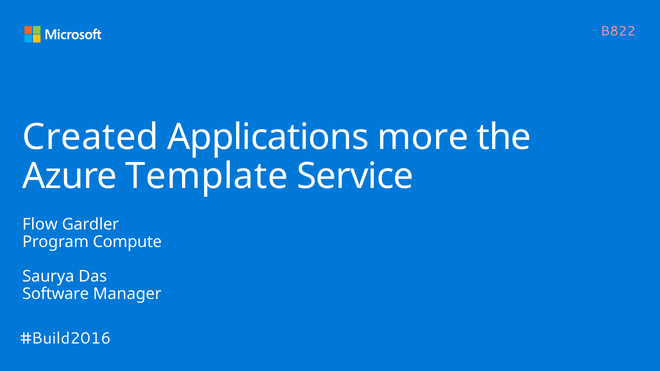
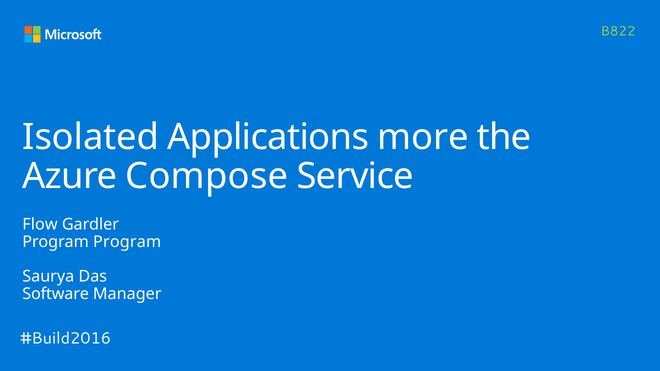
B822 colour: pink -> light green (618, 31)
Created: Created -> Isolated (91, 137)
Template: Template -> Compose (207, 176)
Program Compute: Compute -> Program (127, 242)
